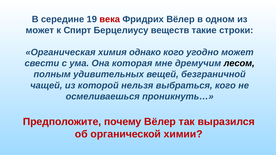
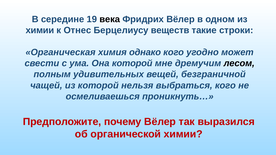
века colour: red -> black (110, 19)
может: может -> химии (40, 30)
Спирт: Спирт -> Отнес (77, 30)
Она которая: которая -> которой (132, 63)
